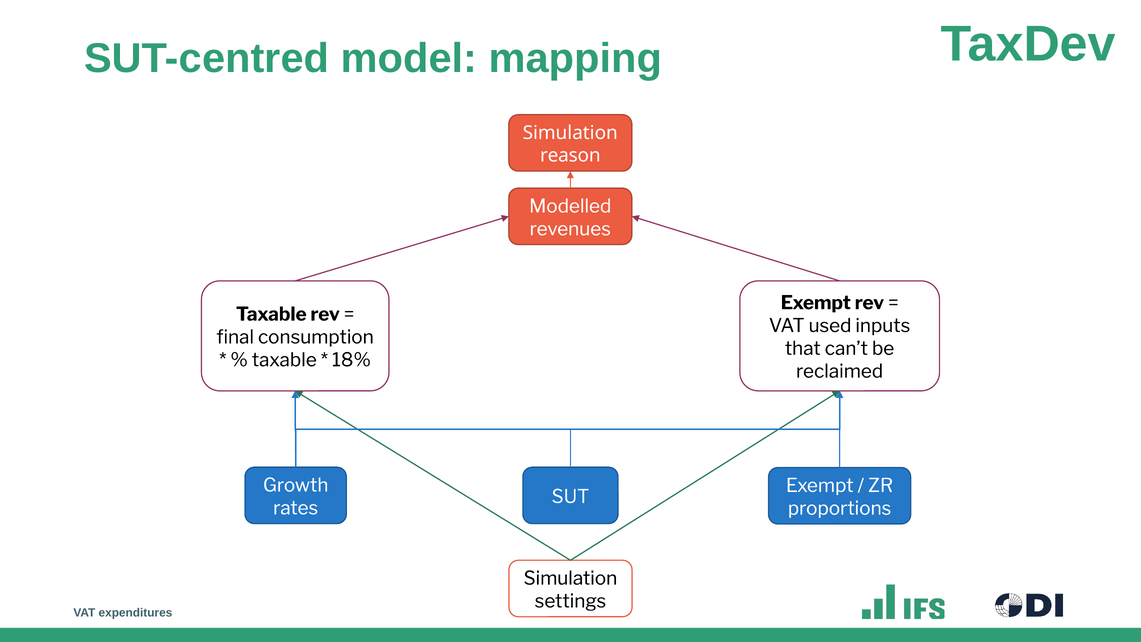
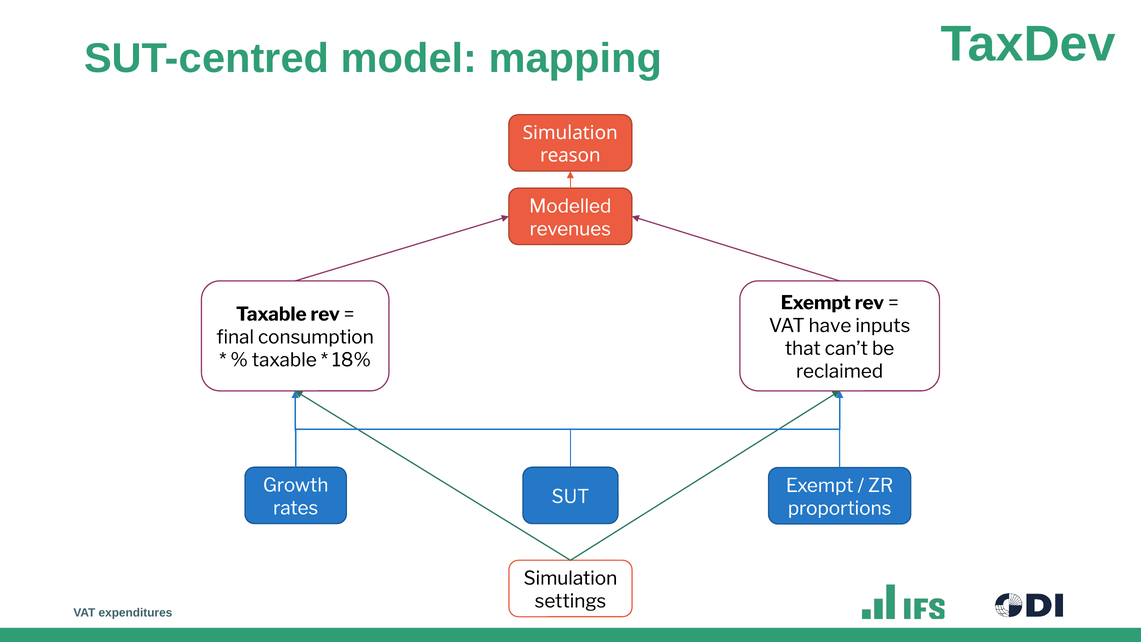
used: used -> have (830, 326)
